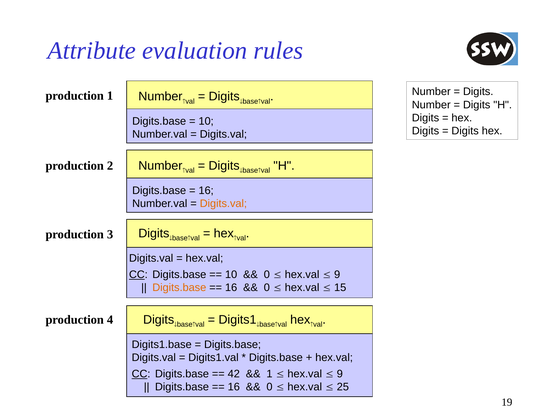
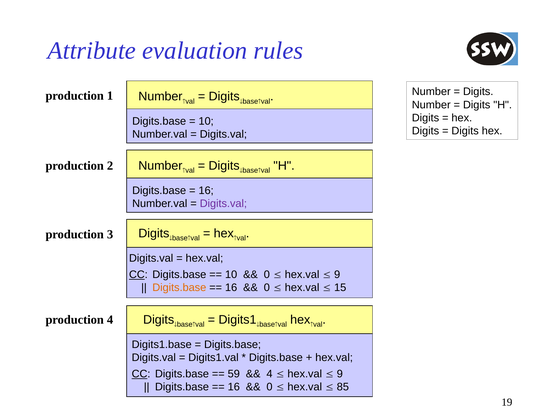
Digits.val colour: orange -> purple (223, 204)
42: 42 -> 59 (234, 374)
1: 1 -> 4 (270, 374)
25: 25 -> 85 (343, 387)
